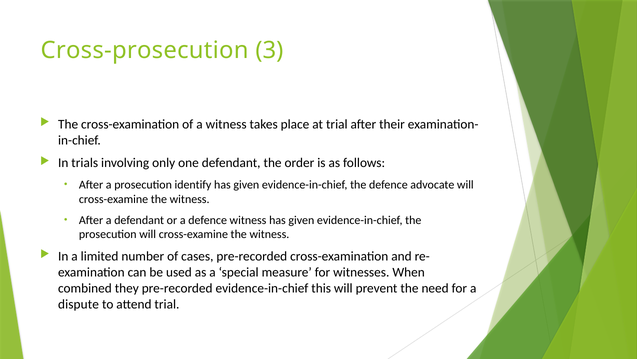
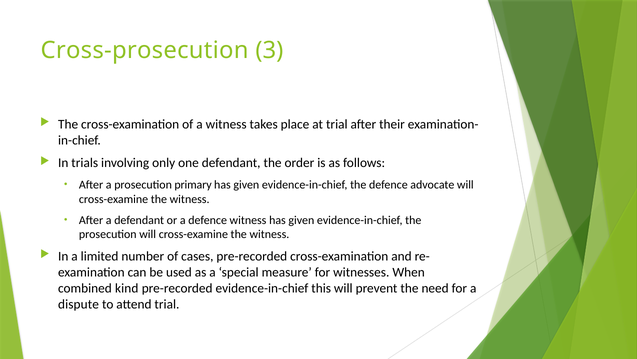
identify: identify -> primary (193, 184)
they: they -> kind (127, 288)
